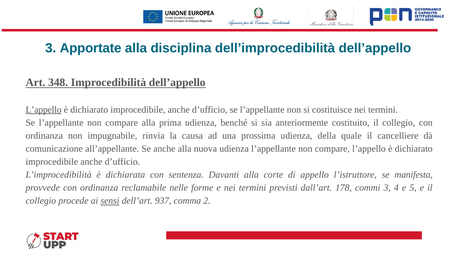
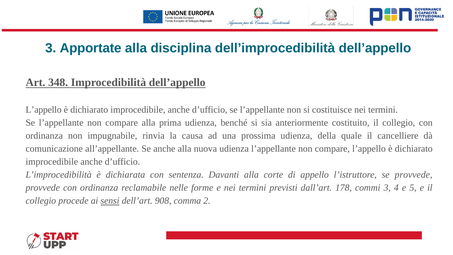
L’appello underline: present -> none (44, 110)
se manifesta: manifesta -> provvede (414, 175)
937: 937 -> 908 (163, 201)
